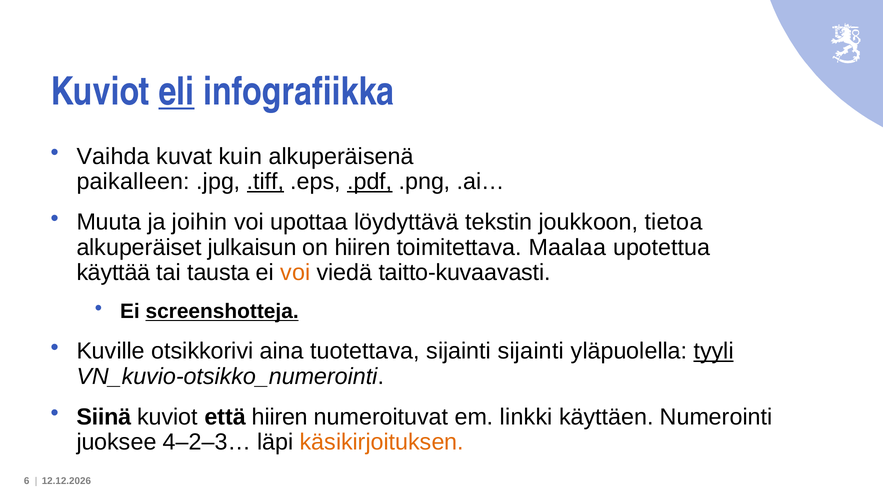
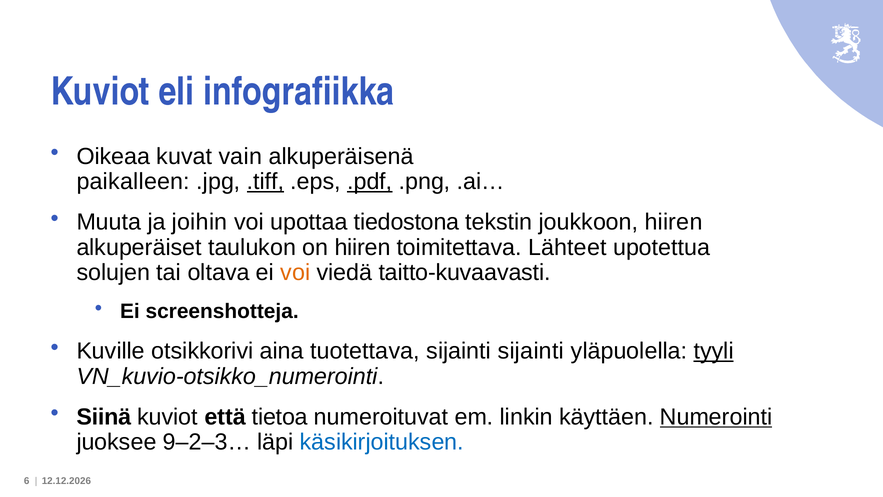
eli underline: present -> none (176, 92)
Vaihda: Vaihda -> Oikeaa (113, 156)
kuin: kuin -> vain (240, 156)
löydyttävä: löydyttävä -> tiedostona (407, 222)
joukkoon tietoa: tietoa -> hiiren (674, 222)
julkaisun: julkaisun -> taulukon (252, 247)
Maalaa: Maalaa -> Lähteet (567, 247)
käyttää: käyttää -> solujen (113, 272)
tausta: tausta -> oltava (219, 272)
screenshotteja underline: present -> none (222, 311)
että hiiren: hiiren -> tietoa (280, 417)
linkki: linkki -> linkin (526, 417)
Numerointi underline: none -> present (716, 417)
4‒2‒3…: 4‒2‒3… -> 9‒2‒3… (207, 442)
käsikirjoituksen colour: orange -> blue (382, 442)
